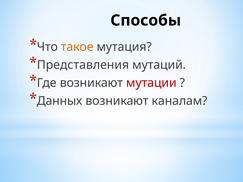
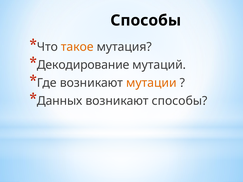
Представления: Представления -> Декодирование (83, 65)
мутации colour: red -> orange (151, 83)
возникают каналам: каналам -> способы (180, 101)
